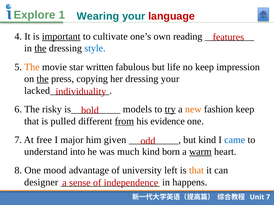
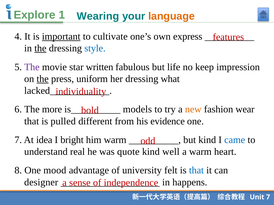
language colour: red -> orange (172, 16)
reading: reading -> express (188, 37)
The colour: orange -> purple (32, 67)
copying: copying -> uniform (92, 79)
dressing your: your -> what (170, 79)
risky: risky -> more (52, 110)
try underline: present -> none (170, 110)
fashion keep: keep -> wear (245, 110)
from underline: present -> none (124, 121)
free: free -> idea (44, 140)
major: major -> bright (72, 140)
him given: given -> warm (115, 140)
into: into -> real (78, 152)
much: much -> quote (128, 152)
born: born -> well (171, 152)
warm underline: present -> none (200, 152)
left: left -> felt (171, 171)
that colour: orange -> blue (196, 171)
